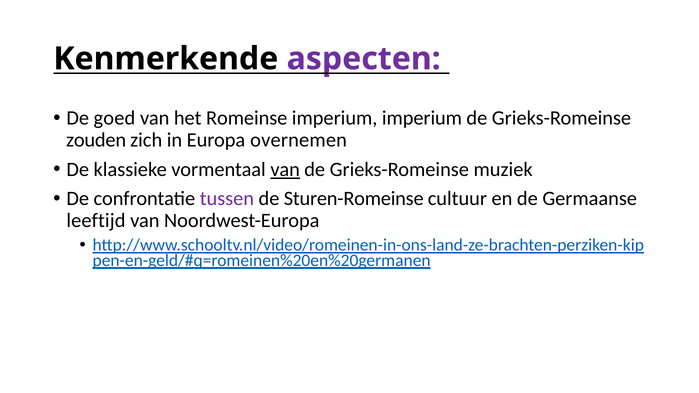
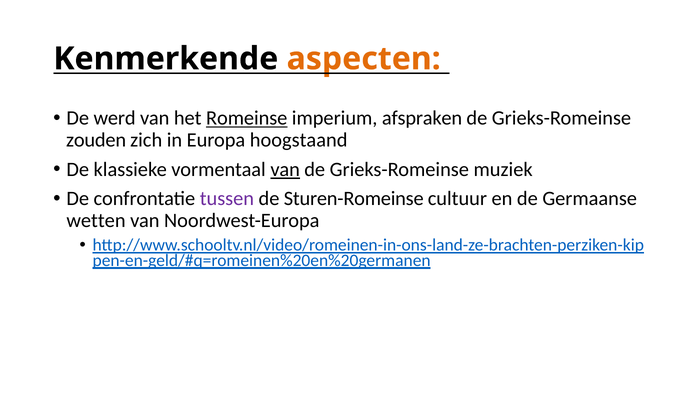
aspecten colour: purple -> orange (364, 59)
goed: goed -> werd (115, 118)
Romeinse underline: none -> present (247, 118)
imperium imperium: imperium -> afspraken (422, 118)
overnemen: overnemen -> hoogstaand (299, 140)
leeftijd: leeftijd -> wetten (96, 221)
